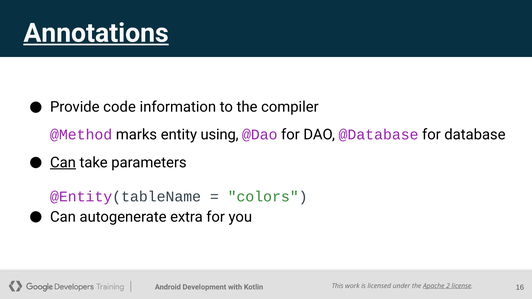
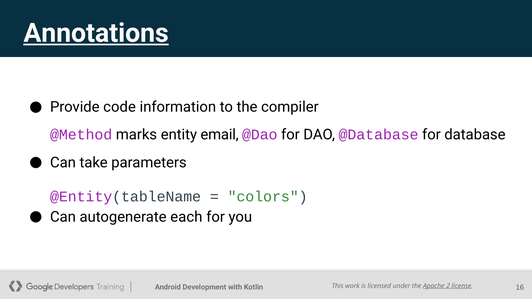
using: using -> email (220, 135)
Can underline: present -> none (63, 163)
extra: extra -> each (186, 217)
